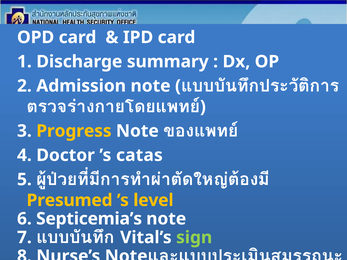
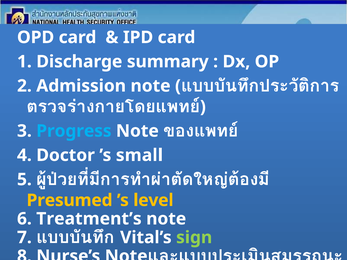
Progress colour: yellow -> light blue (74, 131)
catas: catas -> small (139, 155)
Septicemia’s: Septicemia’s -> Treatment’s (89, 219)
